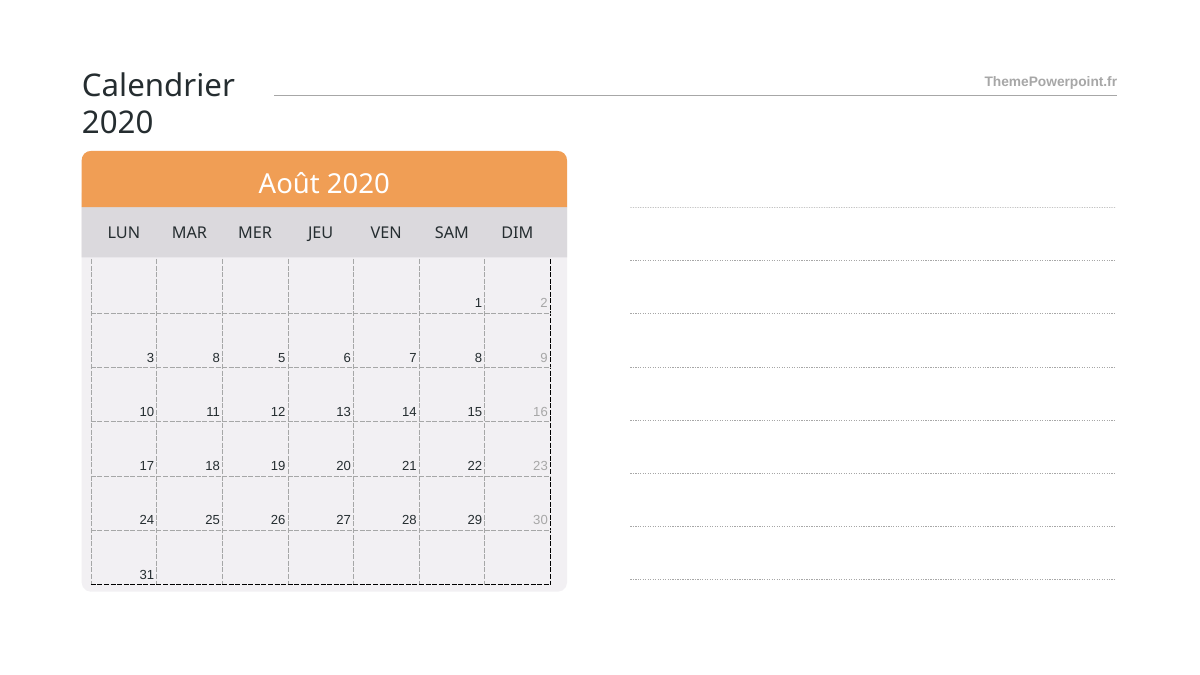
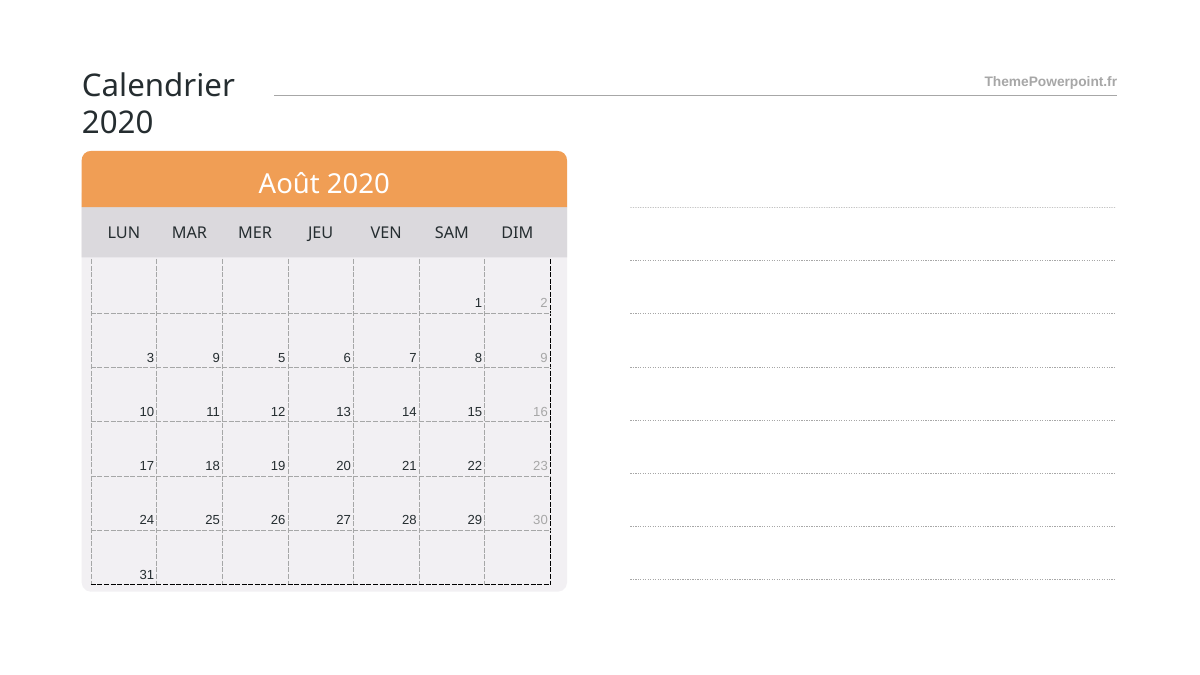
3 8: 8 -> 9 (216, 358)
